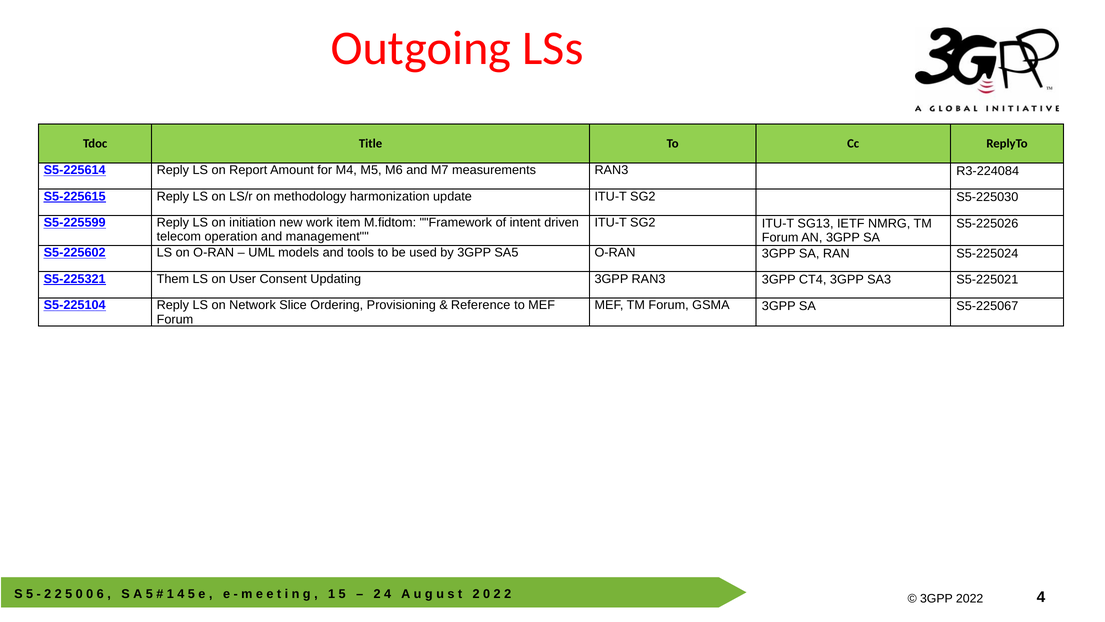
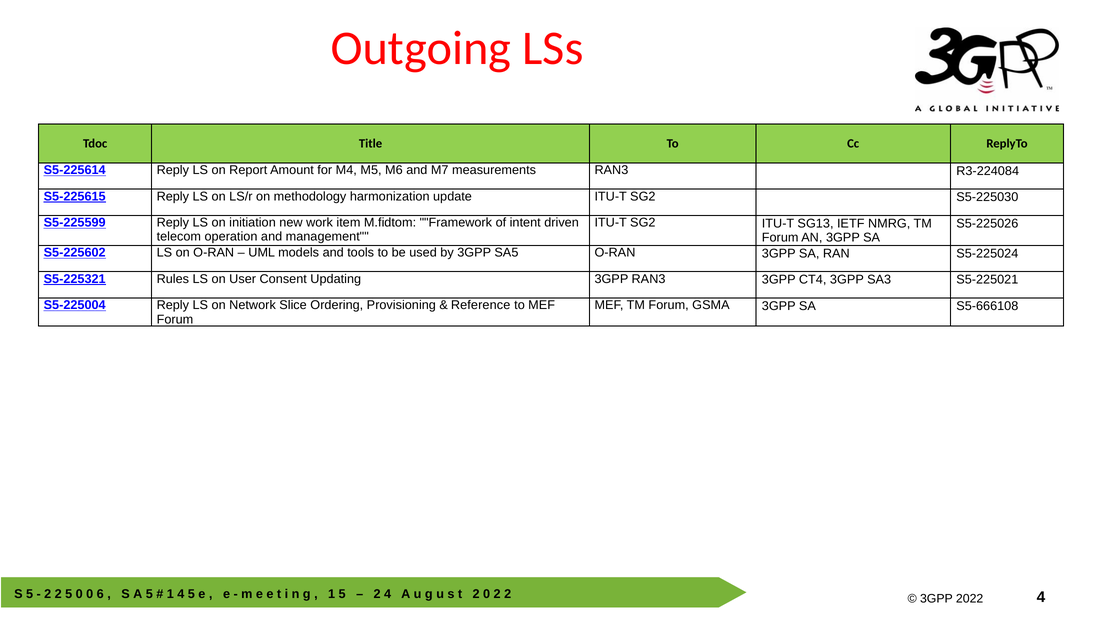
Them: Them -> Rules (173, 279)
S5-225104: S5-225104 -> S5-225004 (75, 305)
S5-225067: S5-225067 -> S5-666108 (987, 306)
